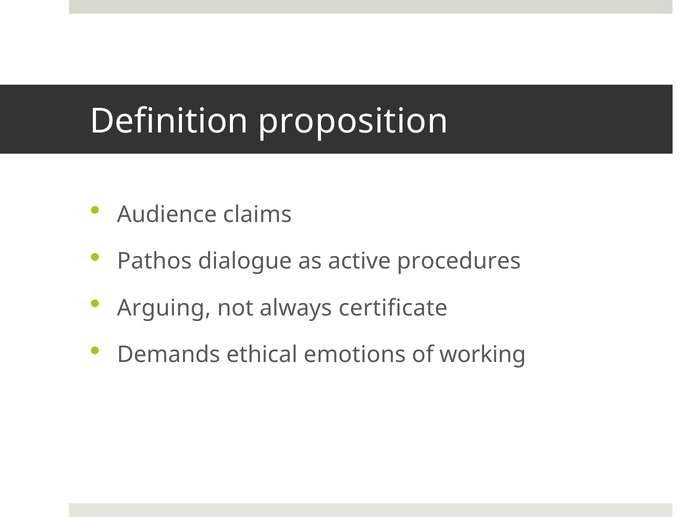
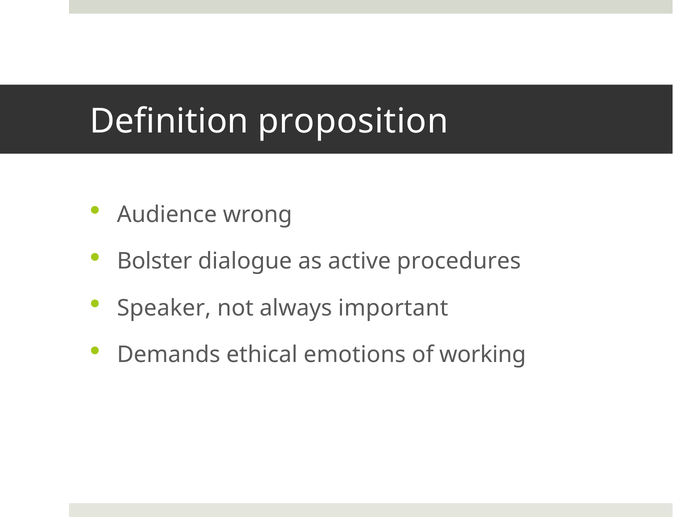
claims: claims -> wrong (258, 215)
Pathos: Pathos -> Bolster (155, 262)
Arguing: Arguing -> Speaker (164, 308)
certificate: certificate -> important (393, 308)
